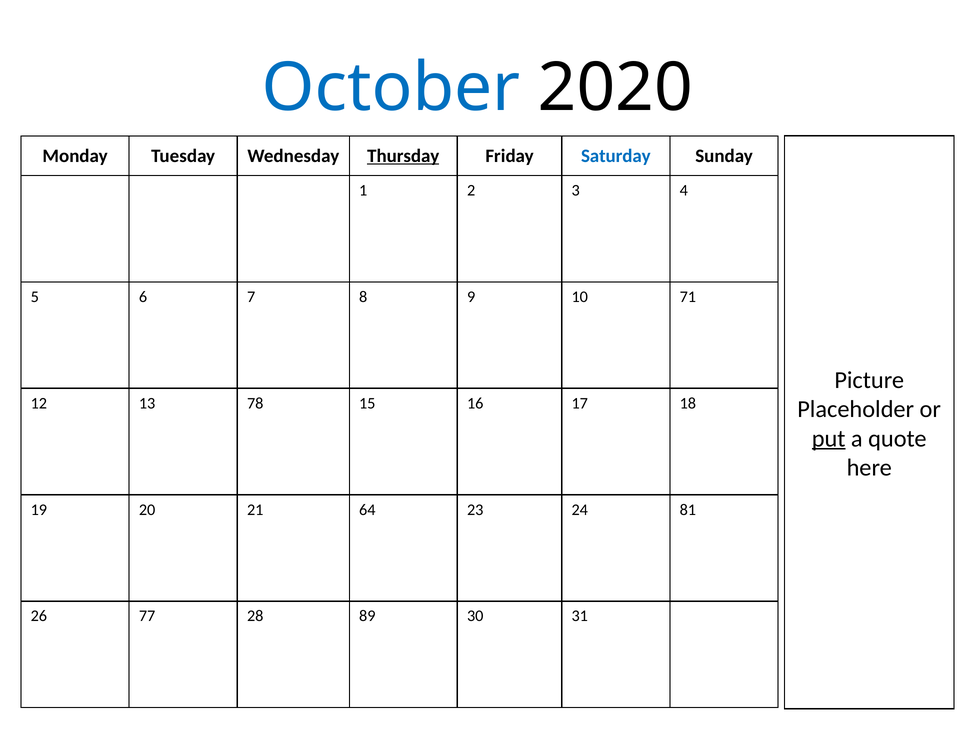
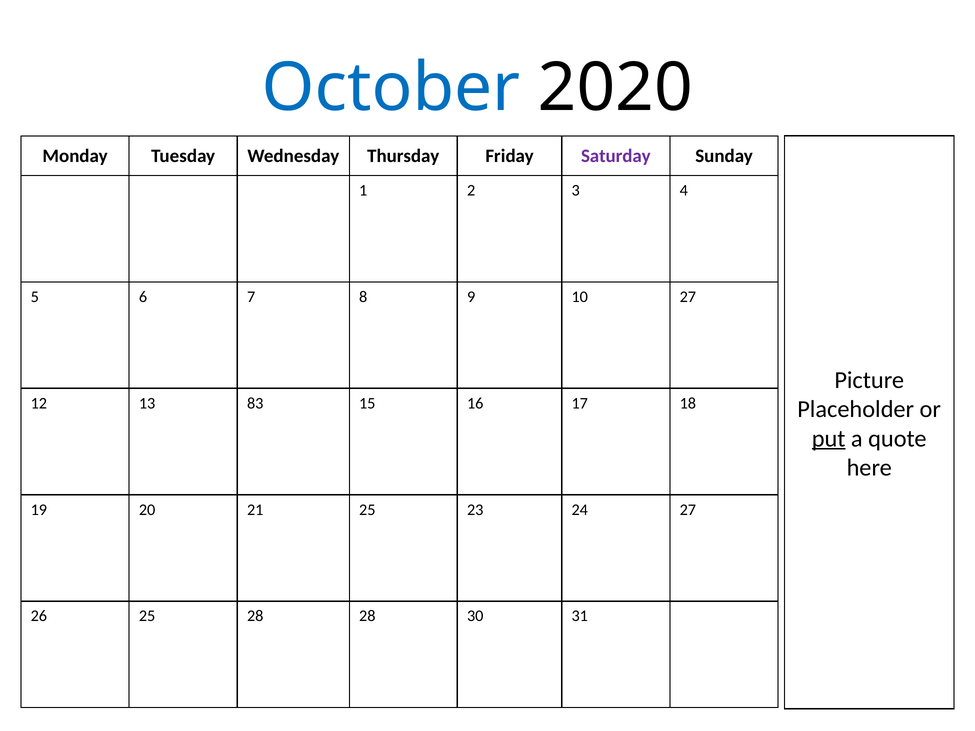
Thursday underline: present -> none (403, 156)
Saturday colour: blue -> purple (616, 156)
10 71: 71 -> 27 (688, 297)
78: 78 -> 83 (255, 403)
21 64: 64 -> 25 (367, 510)
24 81: 81 -> 27 (688, 510)
26 77: 77 -> 25 (147, 616)
28 89: 89 -> 28 (367, 616)
